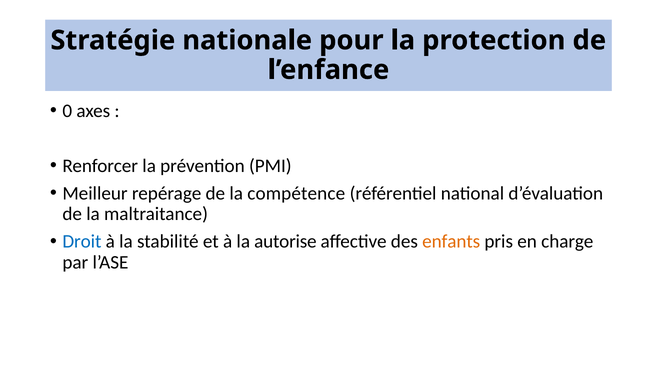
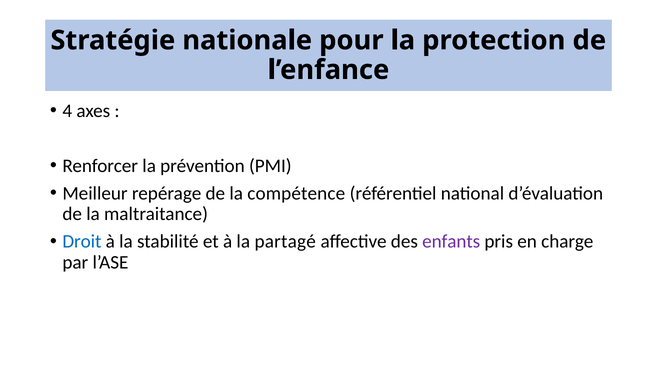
0: 0 -> 4 (67, 111)
autorise: autorise -> partagé (285, 242)
enfants colour: orange -> purple (451, 242)
